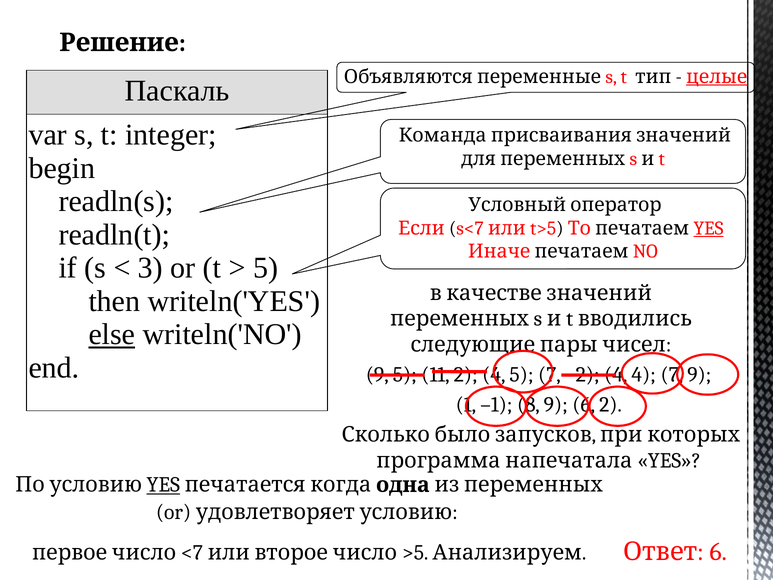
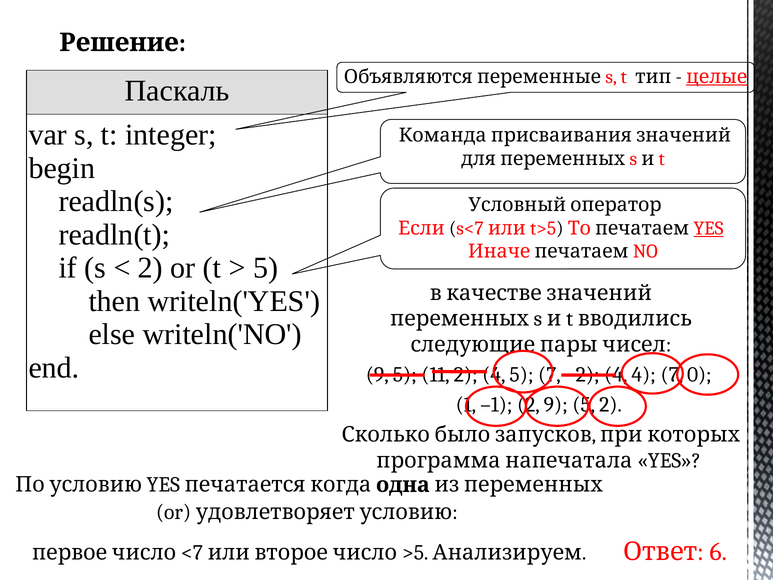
3: 3 -> 2 (150, 268)
else underline: present -> none (112, 334)
7 9: 9 -> 0 (699, 375)
–1 8: 8 -> 2 (528, 405)
6: 6 -> 5 (584, 405)
YES underline: present -> none (163, 485)
